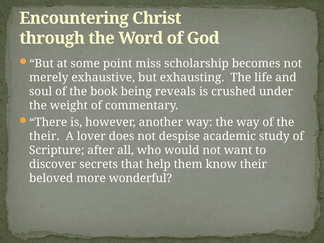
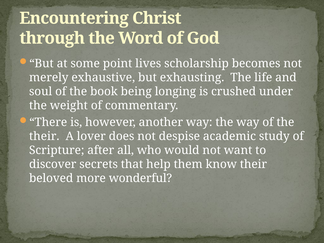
miss: miss -> lives (148, 63)
reveals: reveals -> longing (175, 91)
